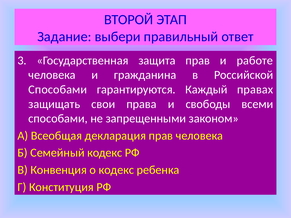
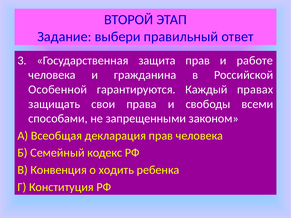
Способами: Способами -> Особенной (58, 90)
о кодекс: кодекс -> ходить (116, 170)
